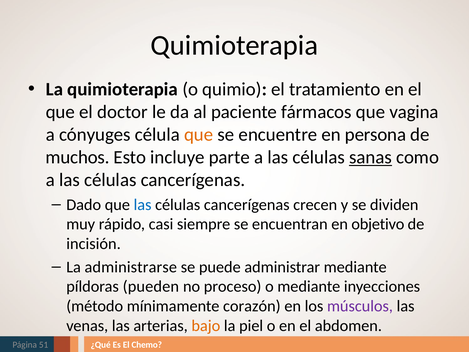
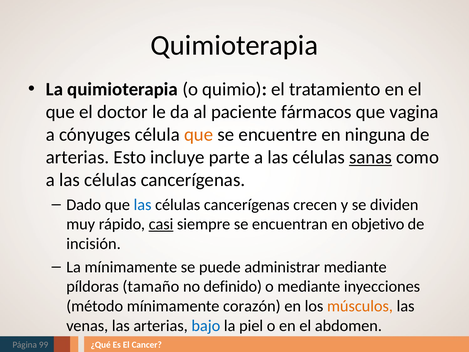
persona: persona -> ninguna (375, 135)
muchos: muchos -> arterias (77, 157)
casi underline: none -> present (161, 224)
La administrarse: administrarse -> mínimamente (131, 267)
pueden: pueden -> tamaño (151, 286)
proceso: proceso -> definido (233, 286)
músculos colour: purple -> orange (360, 306)
bajo colour: orange -> blue (206, 325)
51: 51 -> 99 (44, 344)
Chemo: Chemo -> Cancer (147, 345)
